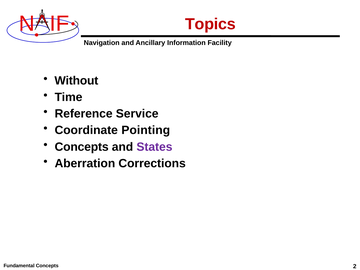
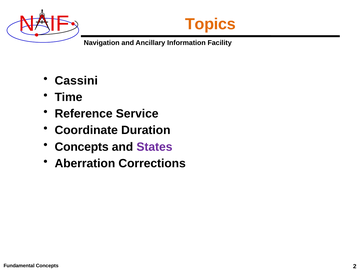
Topics colour: red -> orange (210, 24)
Without: Without -> Cassini (76, 81)
Pointing: Pointing -> Duration (146, 130)
